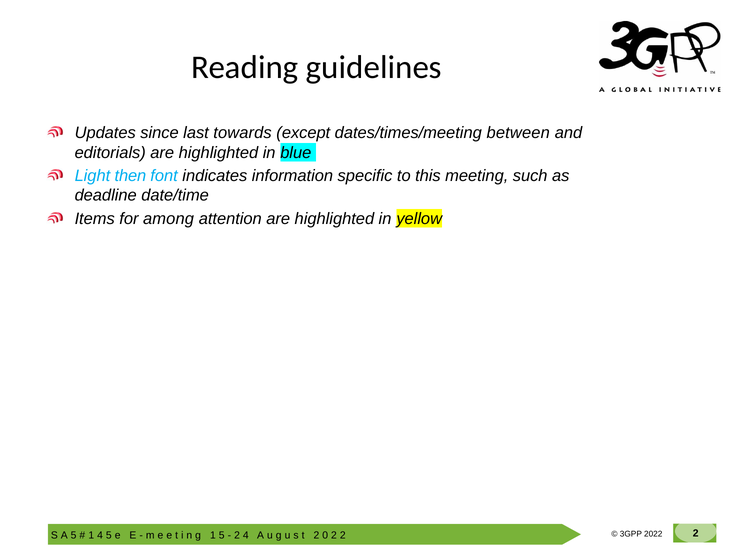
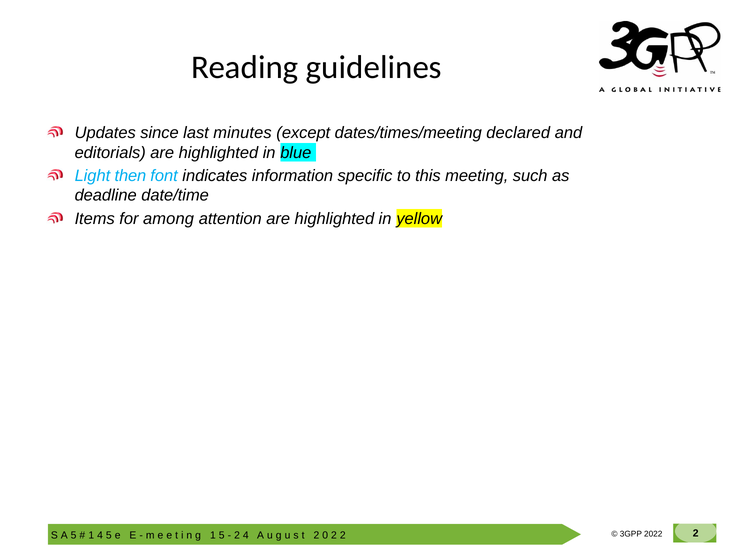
towards: towards -> minutes (243, 133)
between: between -> declared (518, 133)
